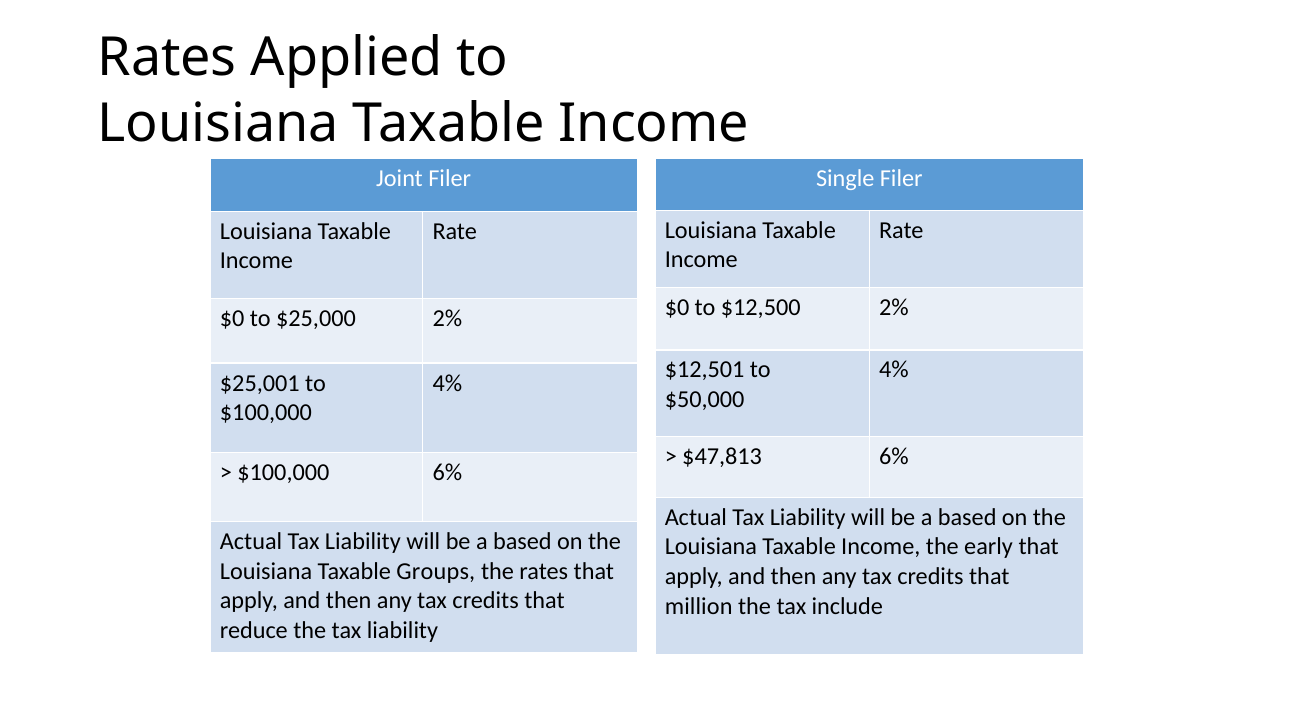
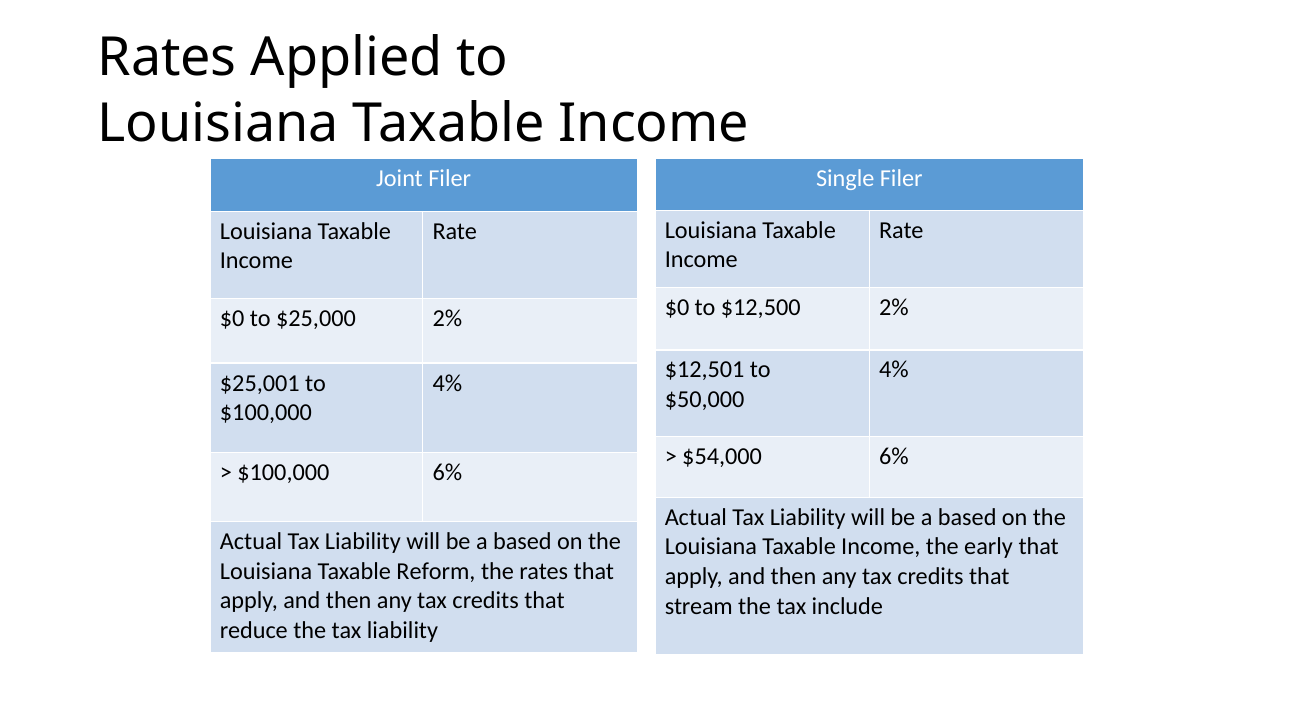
$47,813: $47,813 -> $54,000 (722, 456)
Groups: Groups -> Reform (436, 571)
million: million -> stream (699, 606)
